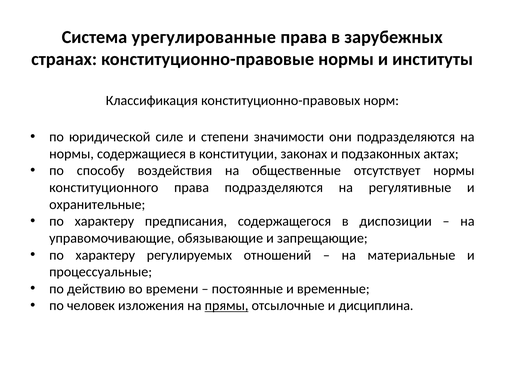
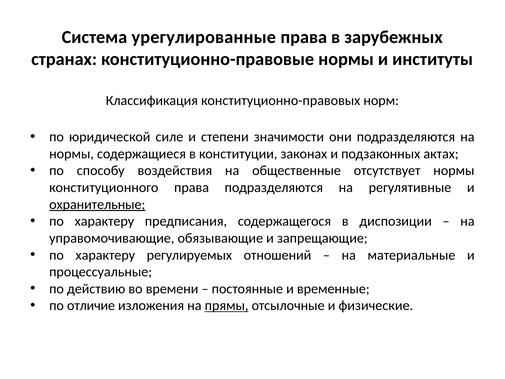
охранительные underline: none -> present (97, 204)
человек: человек -> отличие (91, 305)
дисциплина: дисциплина -> физические (376, 305)
